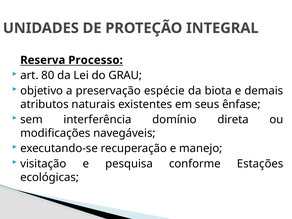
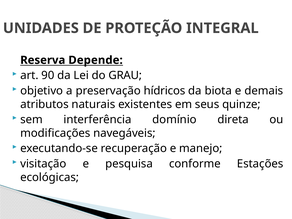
Processo: Processo -> Depende (96, 60)
80: 80 -> 90 (48, 75)
espécie: espécie -> hídricos (165, 91)
ênfase: ênfase -> quinze (241, 104)
